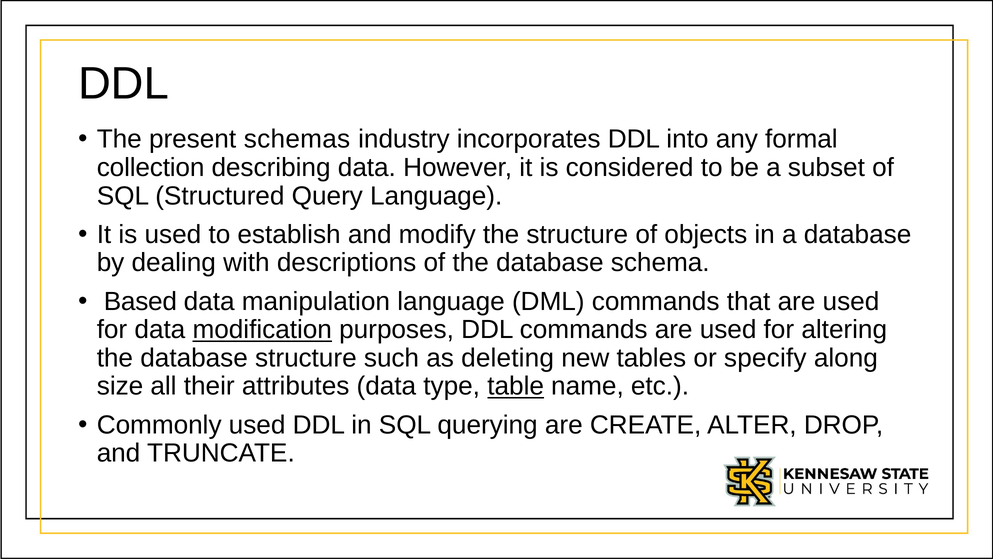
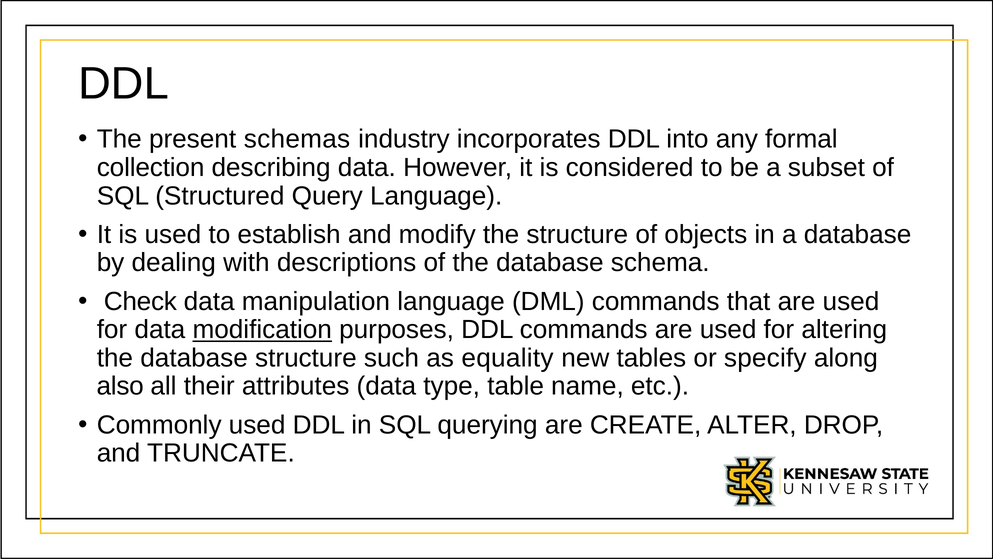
Based: Based -> Check (140, 301)
deleting: deleting -> equality (508, 358)
size: size -> also (120, 386)
table underline: present -> none (516, 386)
